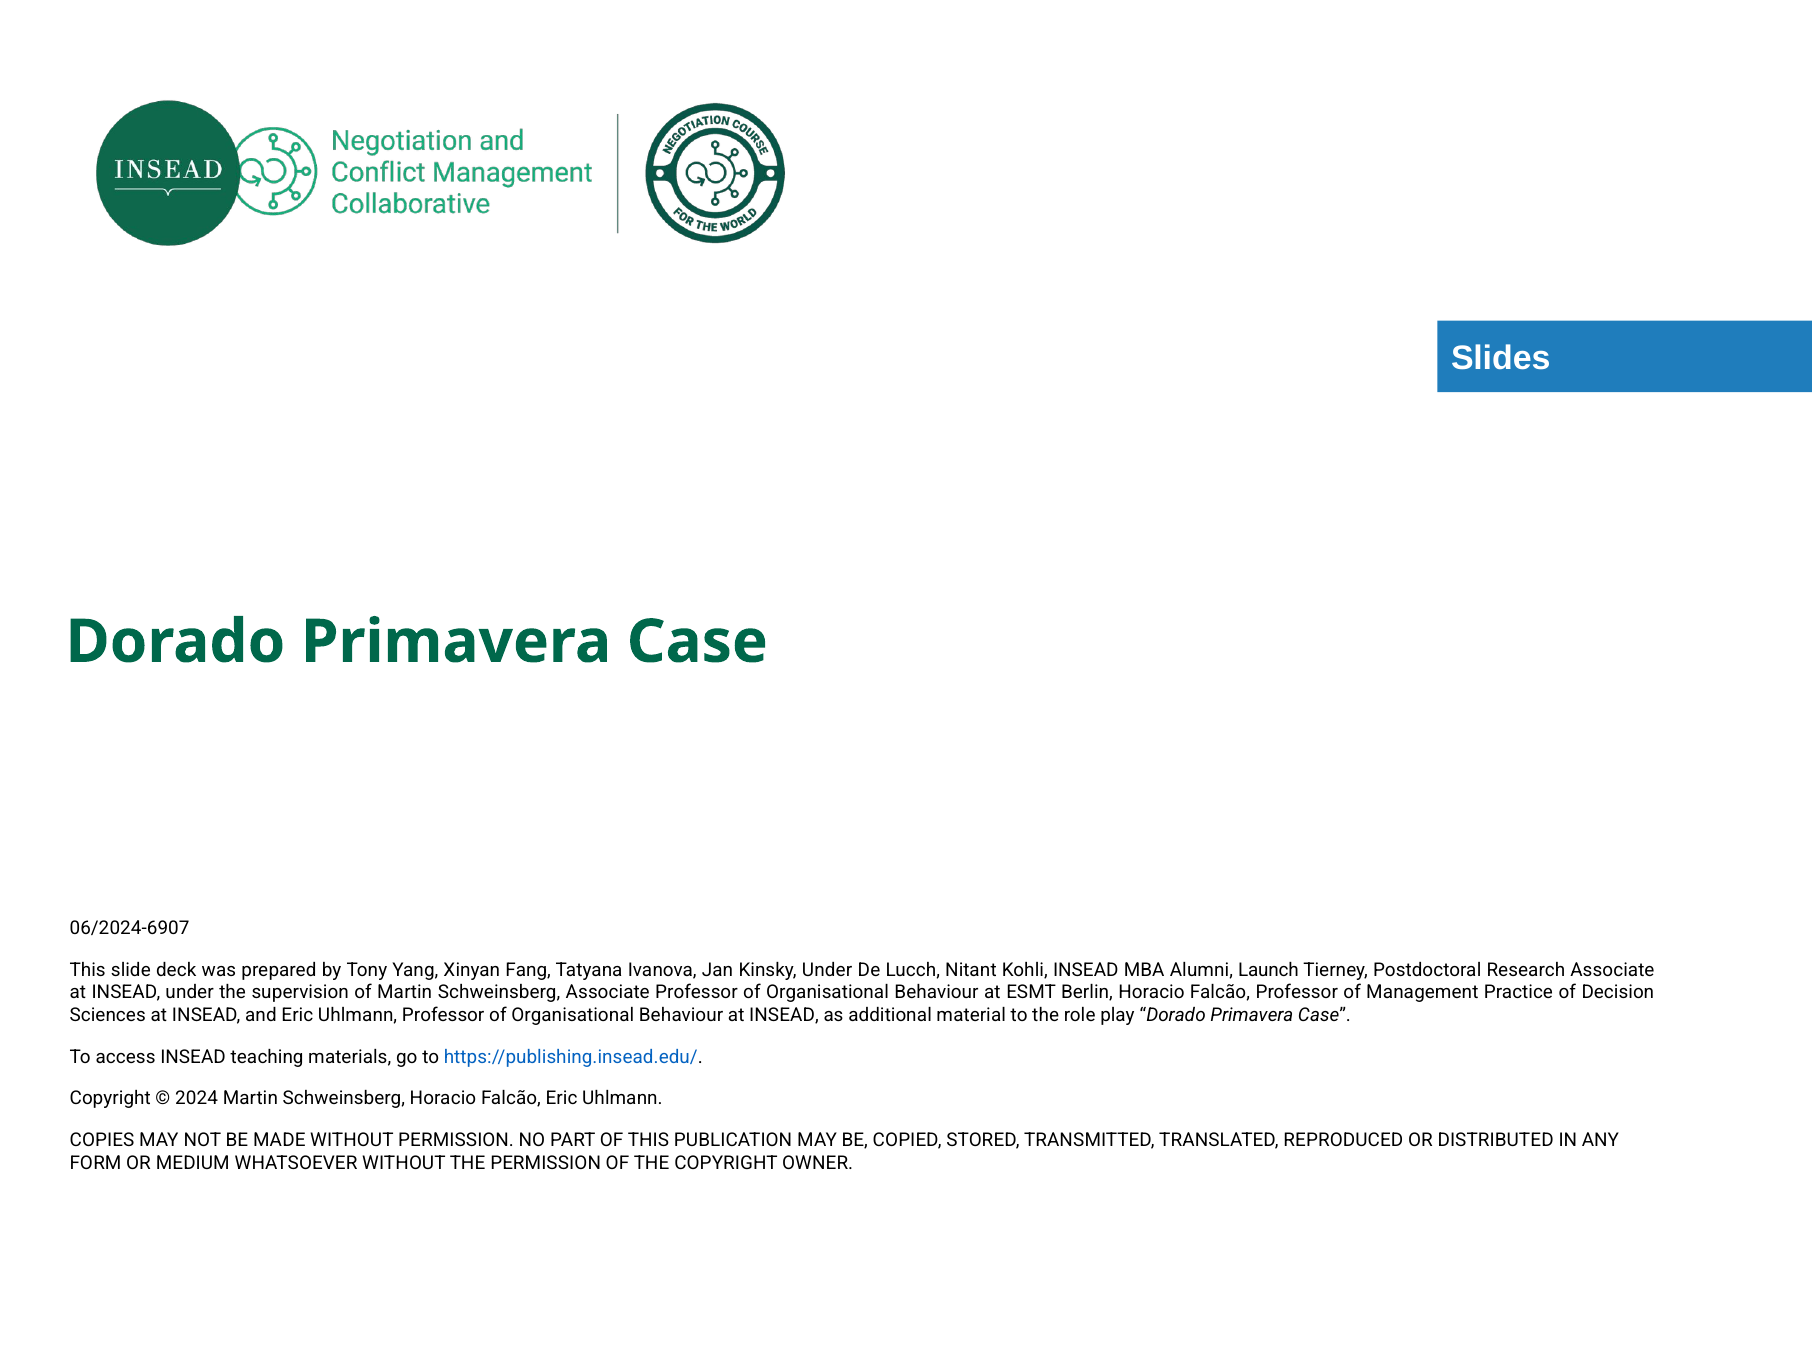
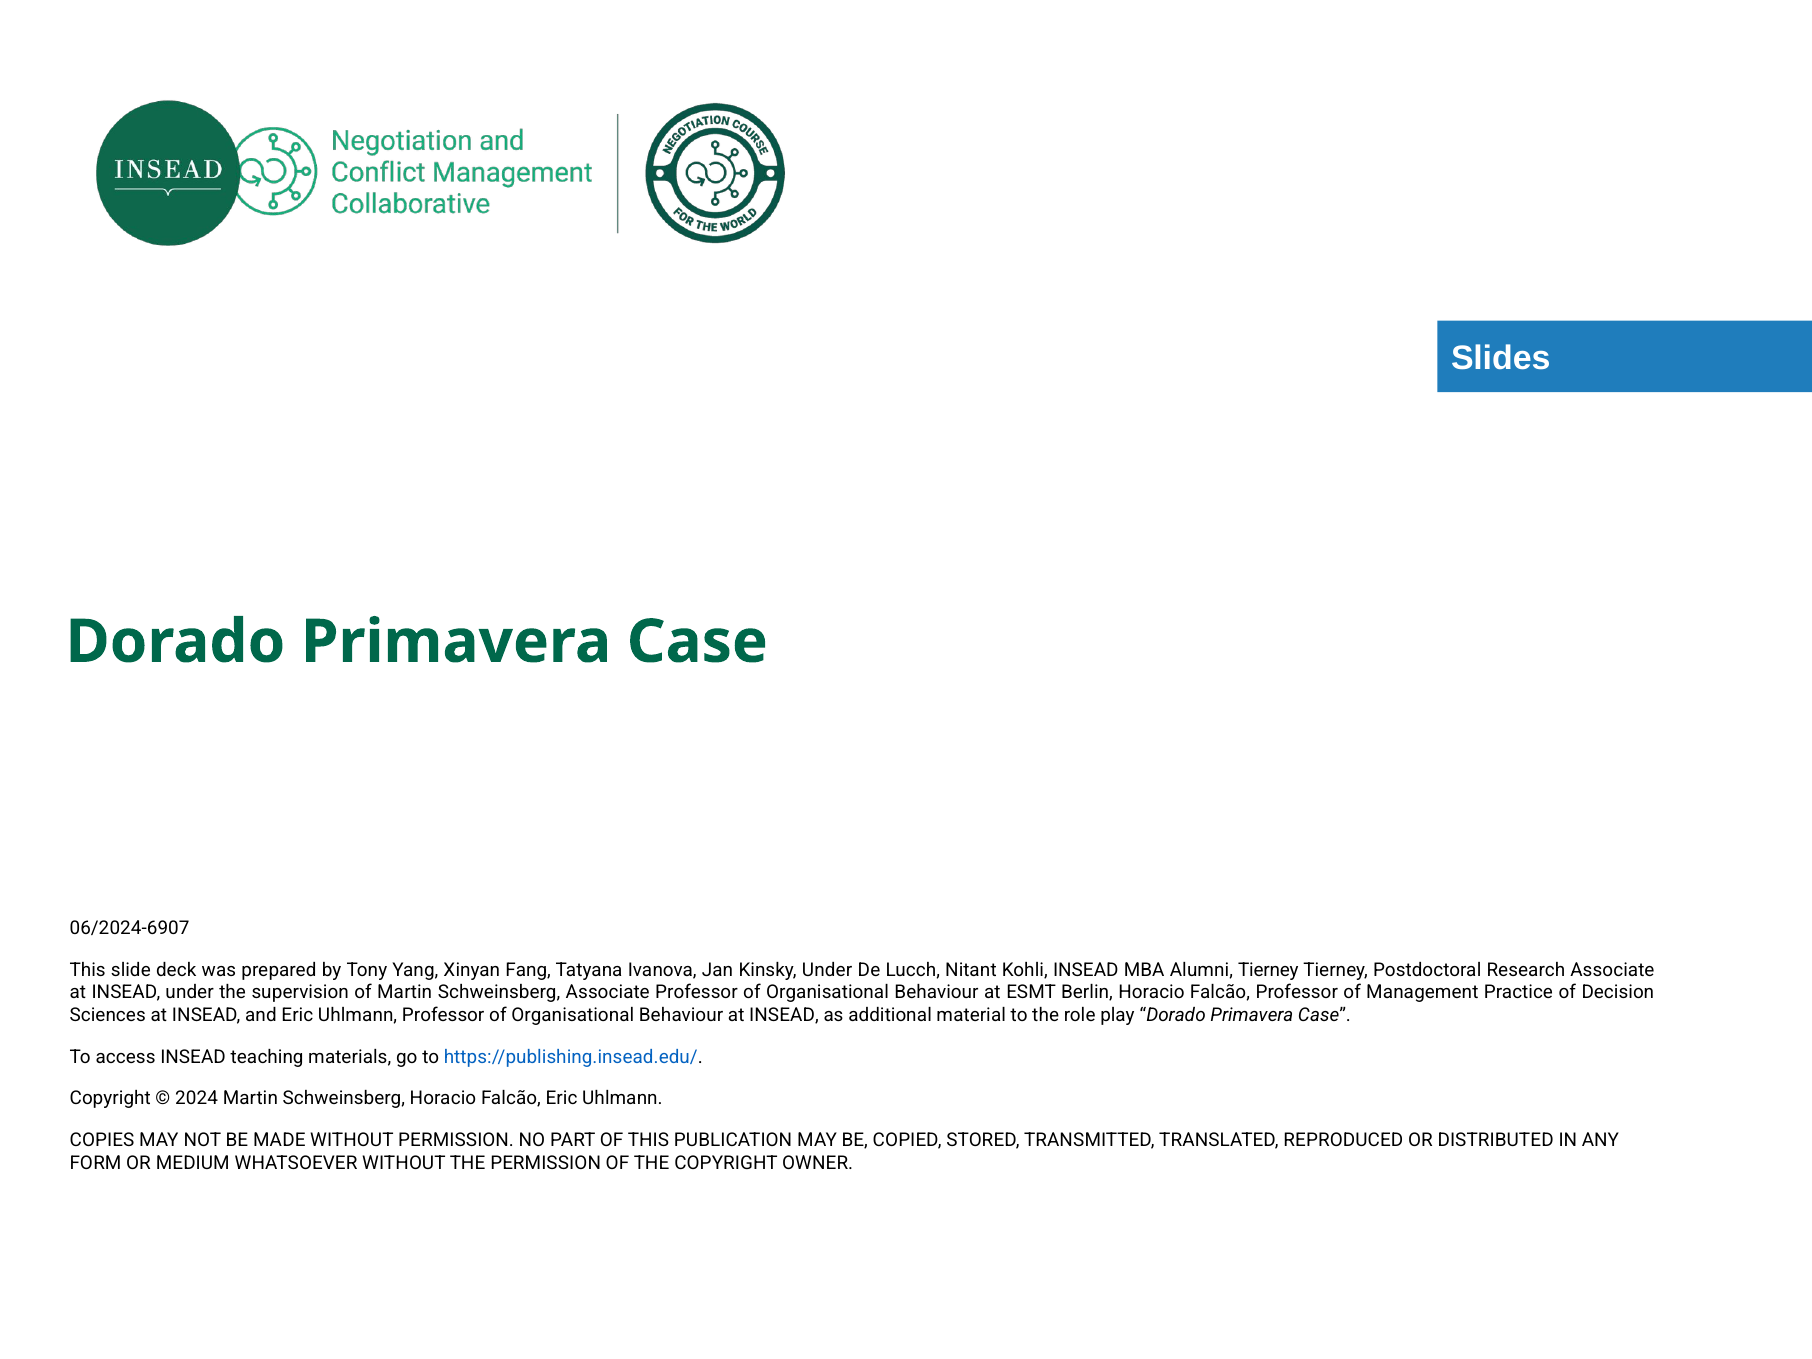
Alumni Launch: Launch -> Tierney (1268, 970)
